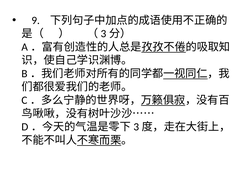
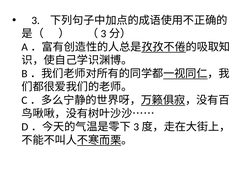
9: 9 -> 3 (36, 20)
